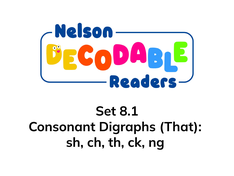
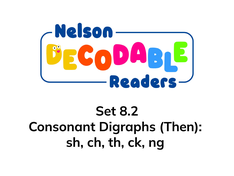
8.1: 8.1 -> 8.2 (129, 111)
That: That -> Then (181, 127)
